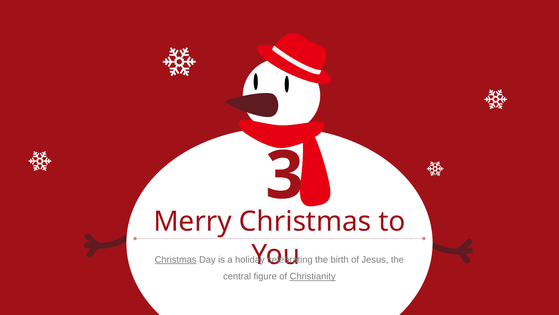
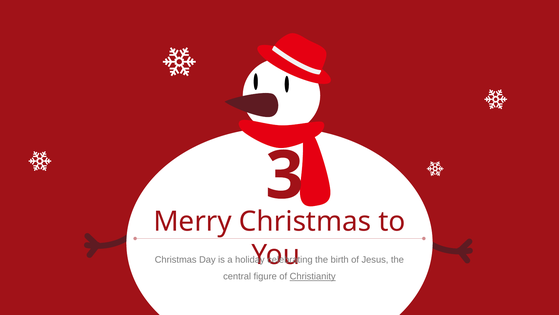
Christmas underline: present -> none (176, 259)
